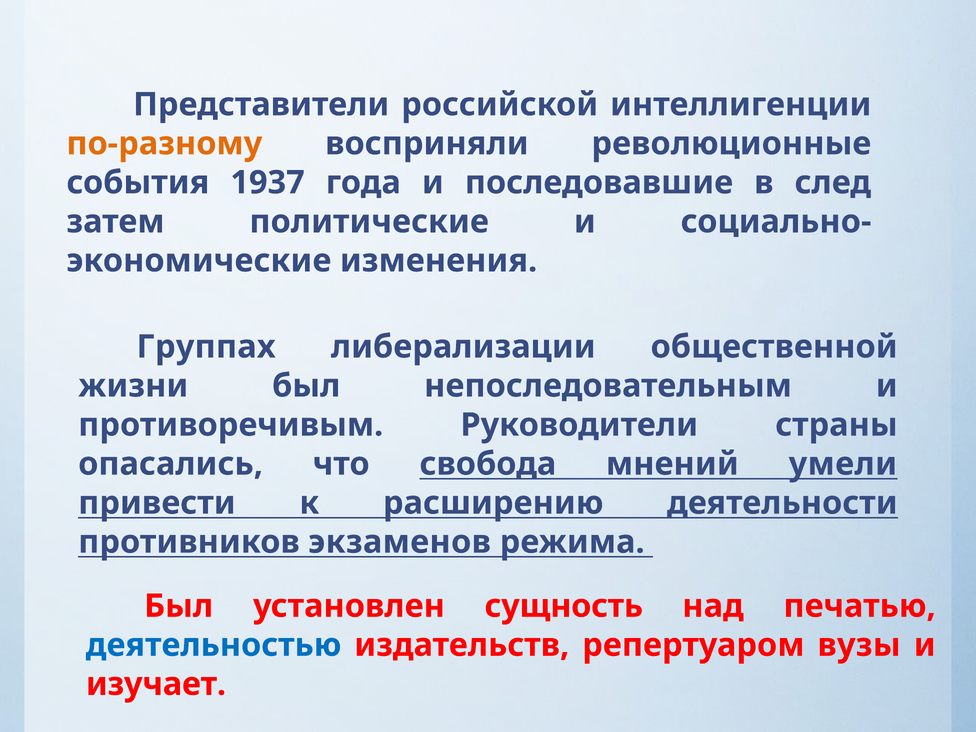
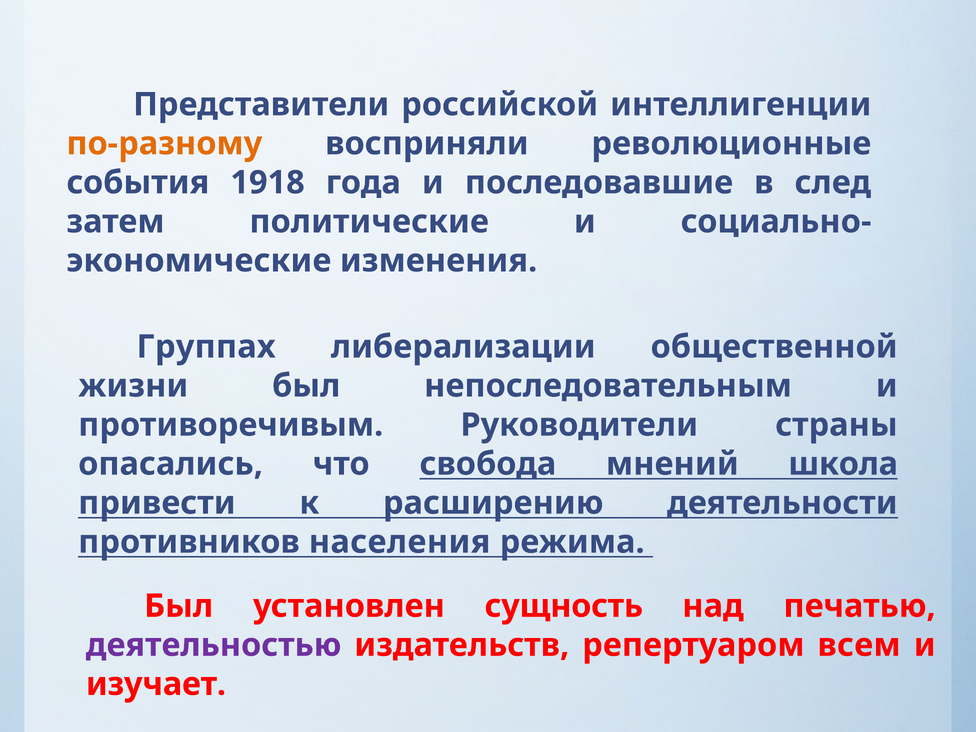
1937: 1937 -> 1918 (268, 183)
умели: умели -> школа (843, 464)
экзаменов: экзаменов -> населения (400, 542)
деятельностью colour: blue -> purple (214, 645)
вузы: вузы -> всем (859, 645)
